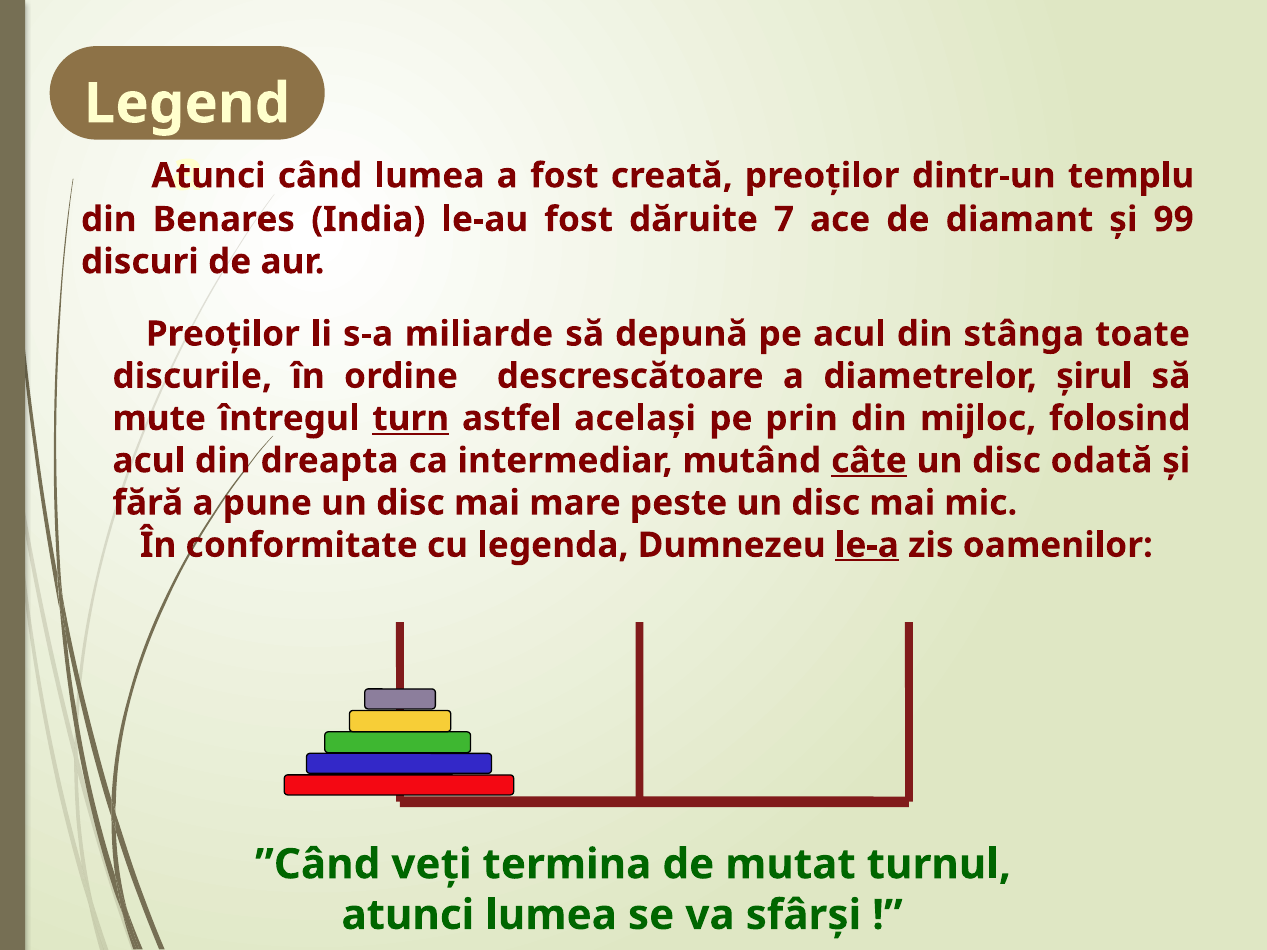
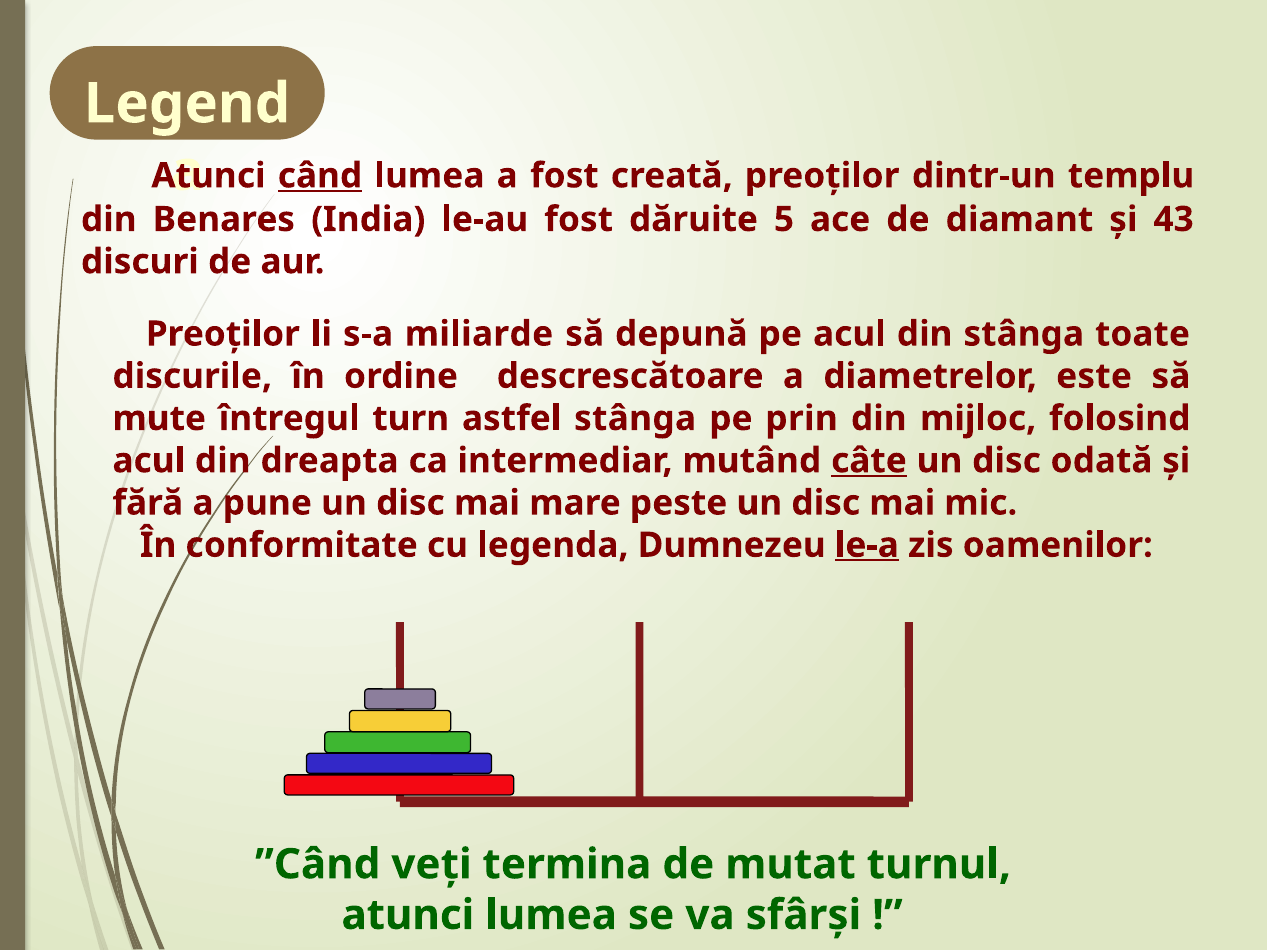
când underline: none -> present (320, 176)
7: 7 -> 5 (784, 219)
99: 99 -> 43 (1174, 219)
şirul: şirul -> este (1094, 376)
turn underline: present -> none (411, 419)
astfel acelaşi: acelaşi -> stânga (635, 419)
